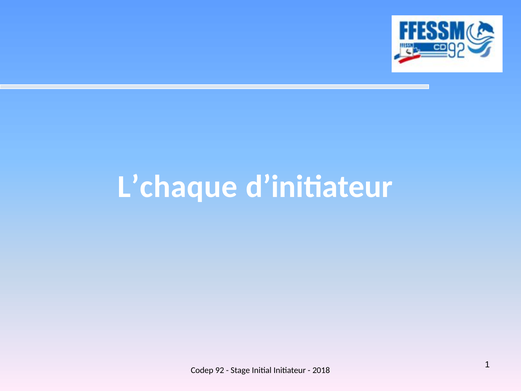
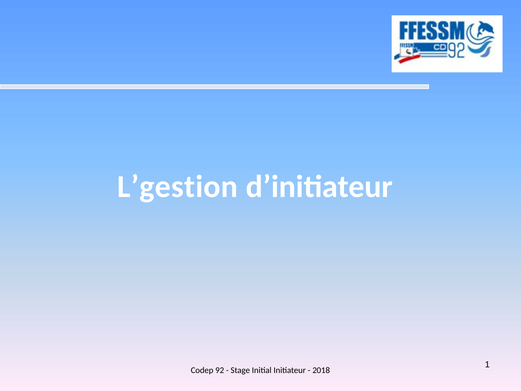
L’chaque: L’chaque -> L’gestion (178, 186)
